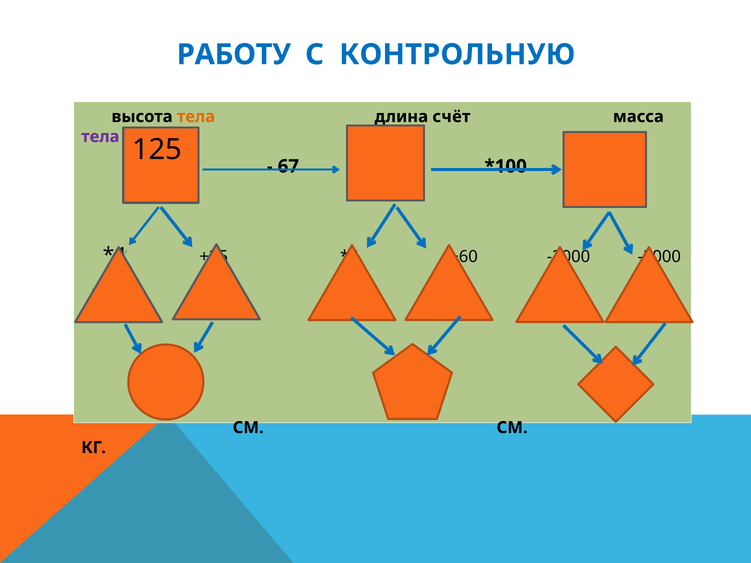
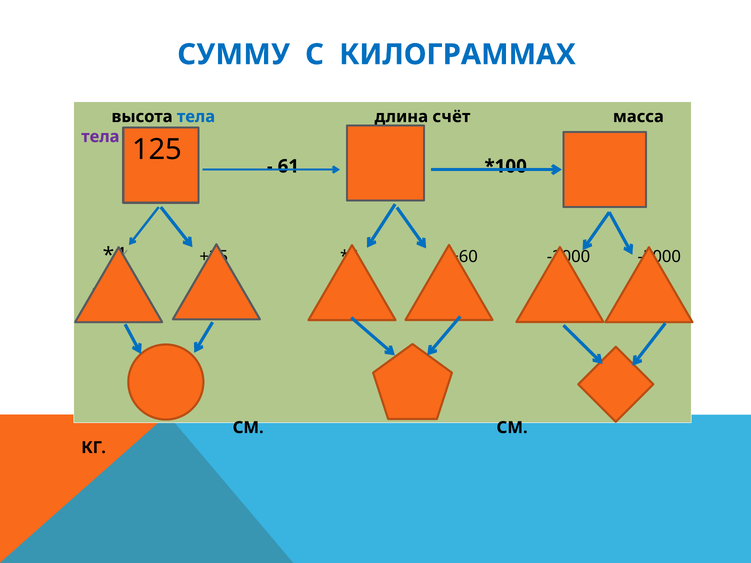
РАБОТУ: РАБОТУ -> СУММУ (234, 55)
КОНТРОЛЬНУЮ: КОНТРОЛЬНУЮ -> КИЛОГРАММАХ (457, 55)
тела colour: orange -> blue (196, 117)
67: 67 -> 61 (288, 166)
